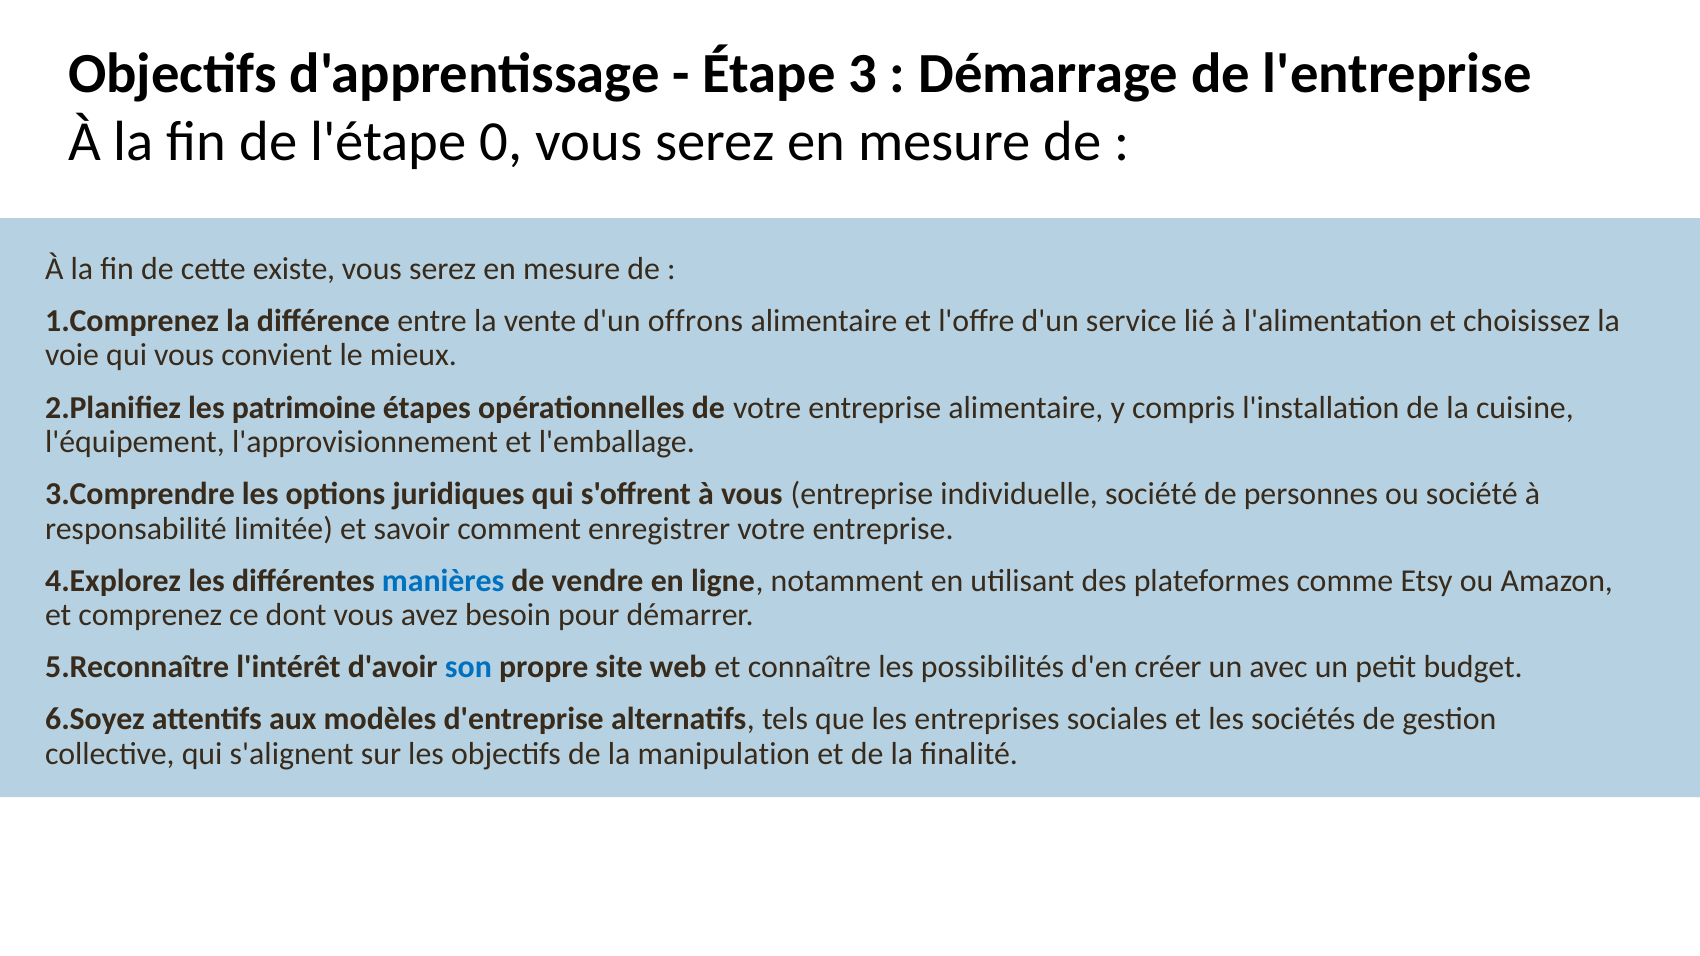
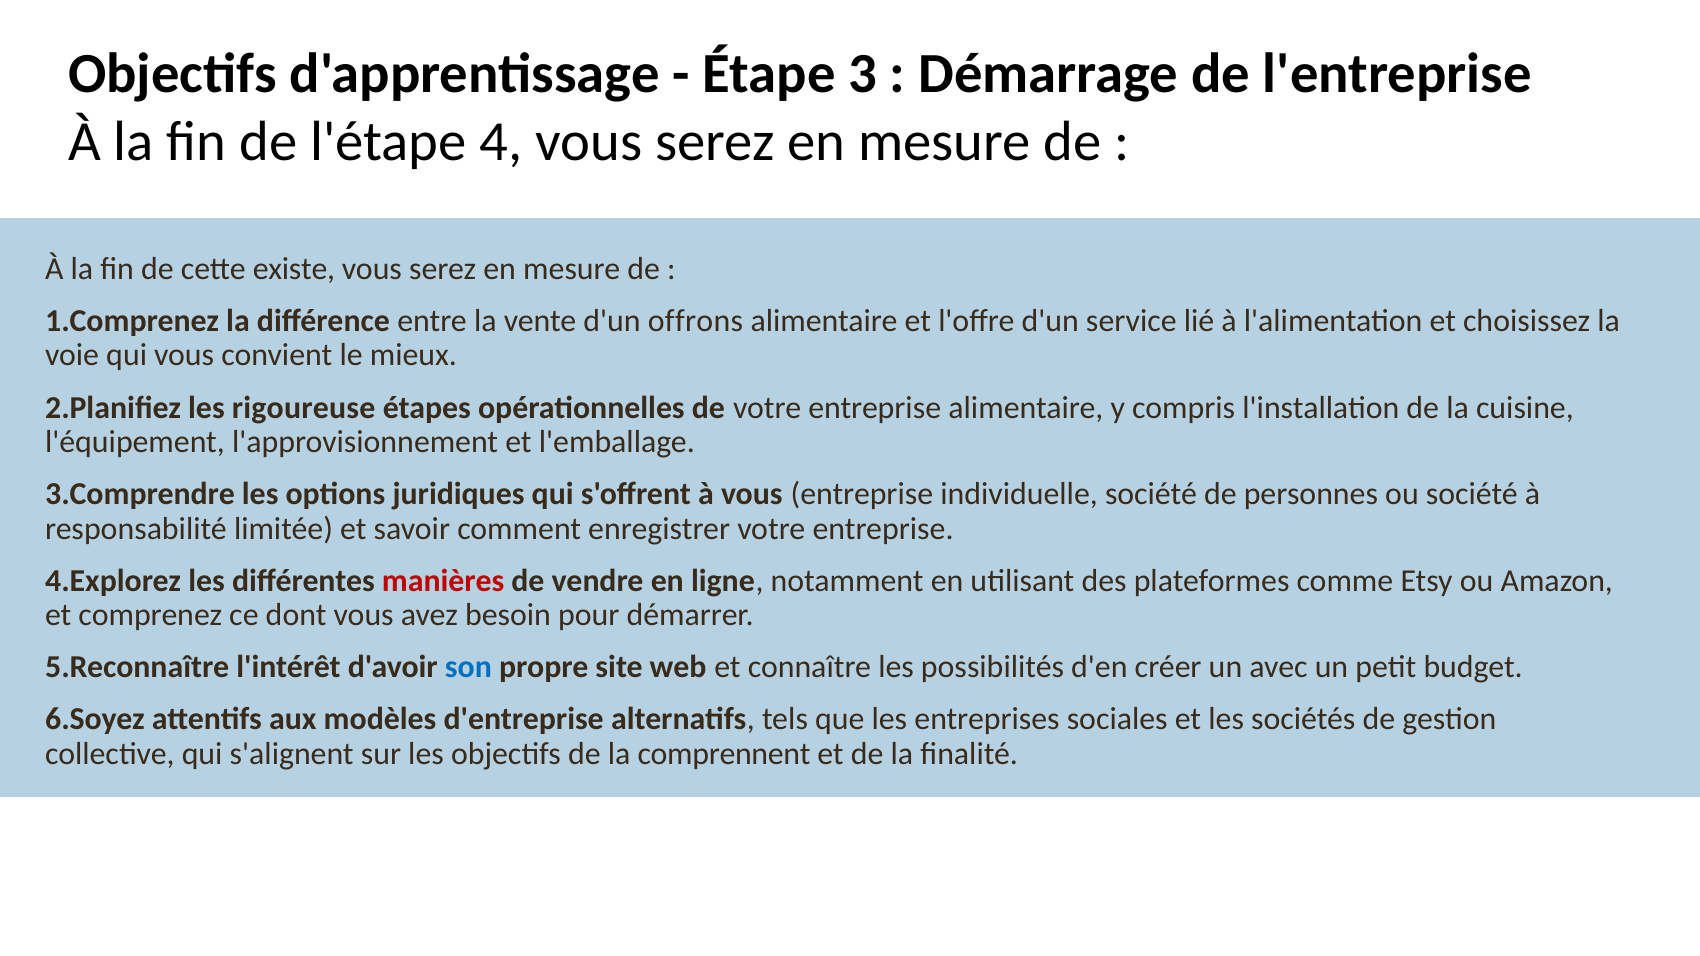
0: 0 -> 4 (501, 142)
patrimoine: patrimoine -> rigoureuse (304, 408)
manières colour: blue -> red (443, 581)
manipulation: manipulation -> comprennent (724, 754)
